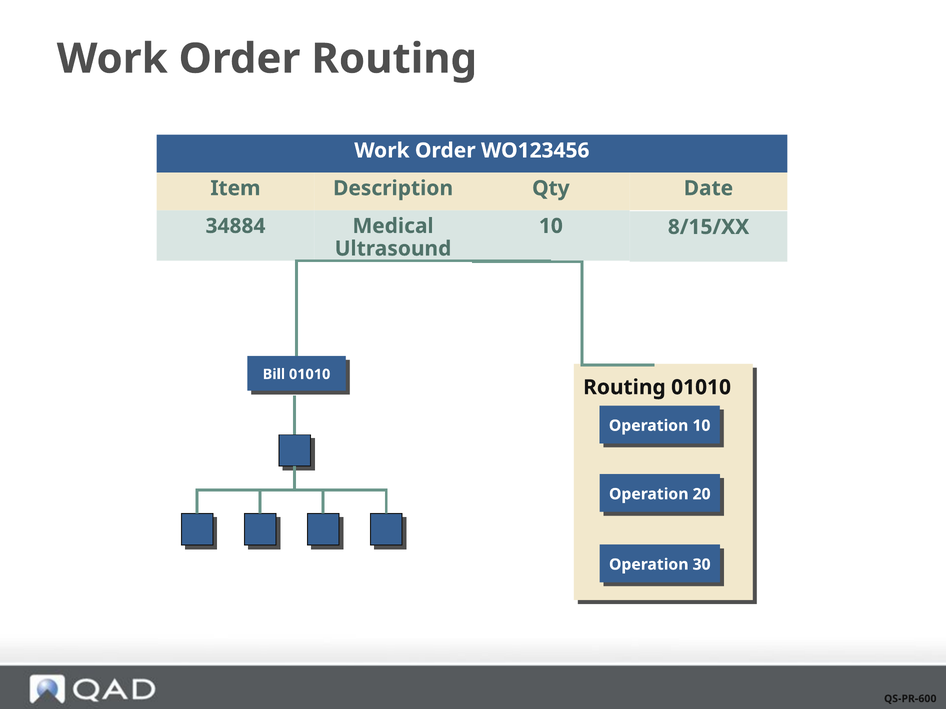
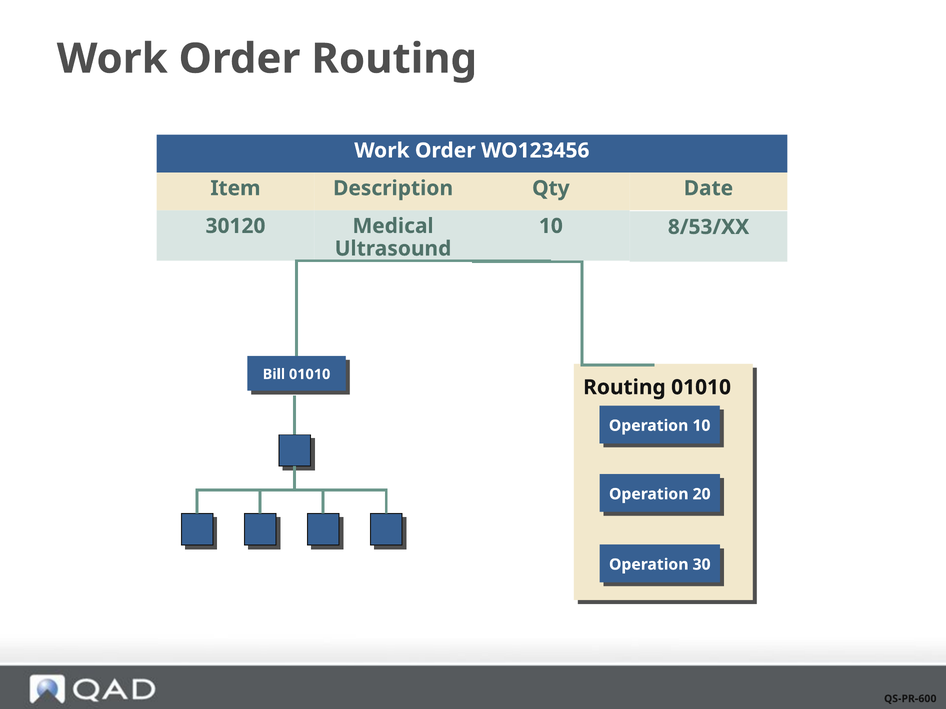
34884: 34884 -> 30120 (235, 226)
8/15/XX: 8/15/XX -> 8/53/XX (709, 227)
